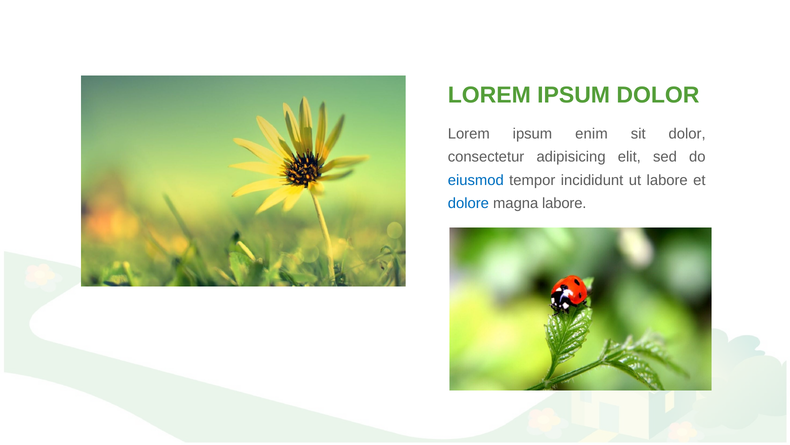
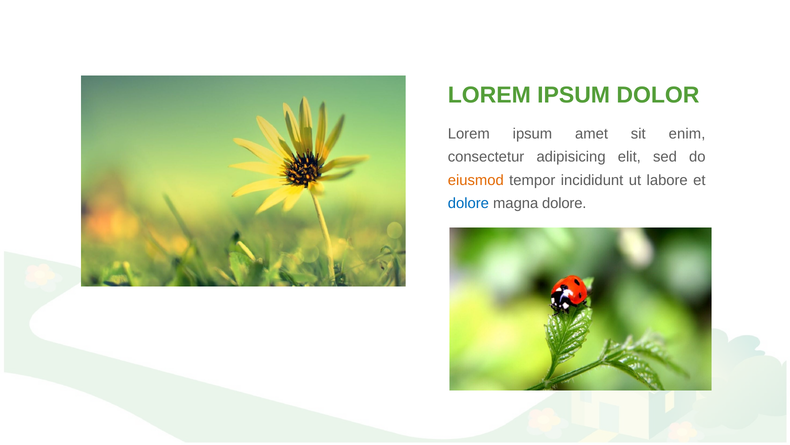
enim: enim -> amet (592, 134)
sit dolor: dolor -> enim (687, 134)
eiusmod colour: blue -> orange (476, 180)
magna labore: labore -> dolore (564, 203)
